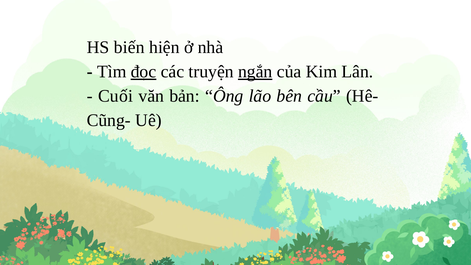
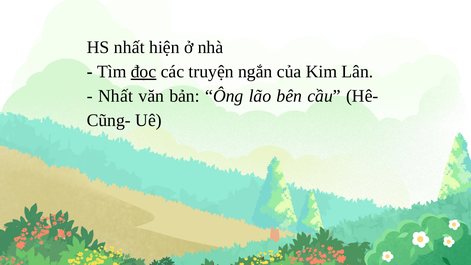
HS biến: biến -> nhất (129, 47)
ngắn underline: present -> none (255, 72)
Cuối: Cuối -> Nhất (115, 96)
